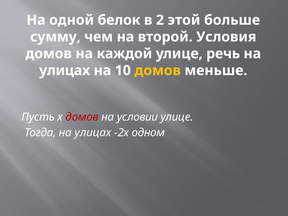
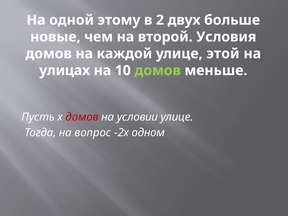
белок: белок -> этому (119, 20)
этой: этой -> двух (184, 20)
сумму: сумму -> новые (55, 37)
речь: речь -> этой (223, 54)
домов colour: yellow -> light green (158, 70)
Тогда на улицах: улицах -> вопрос (93, 133)
